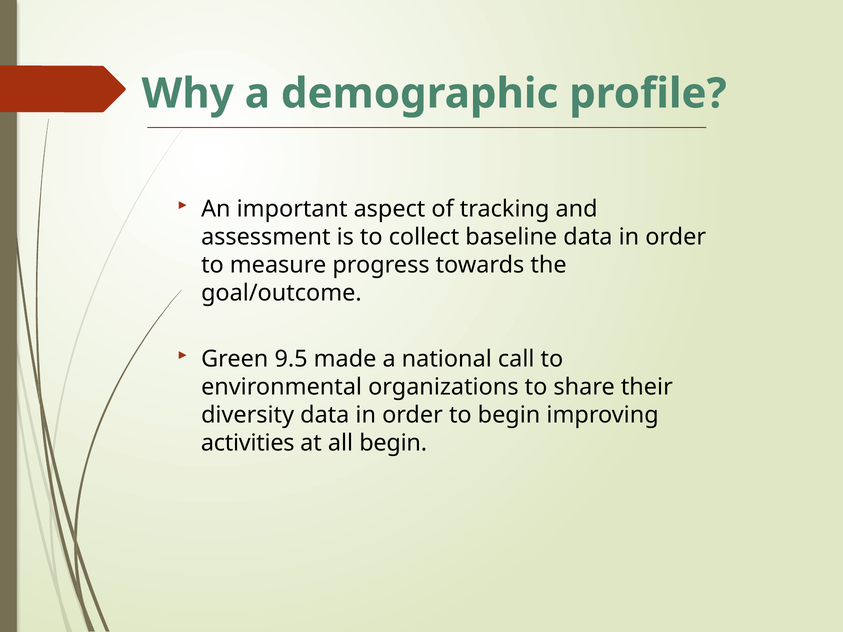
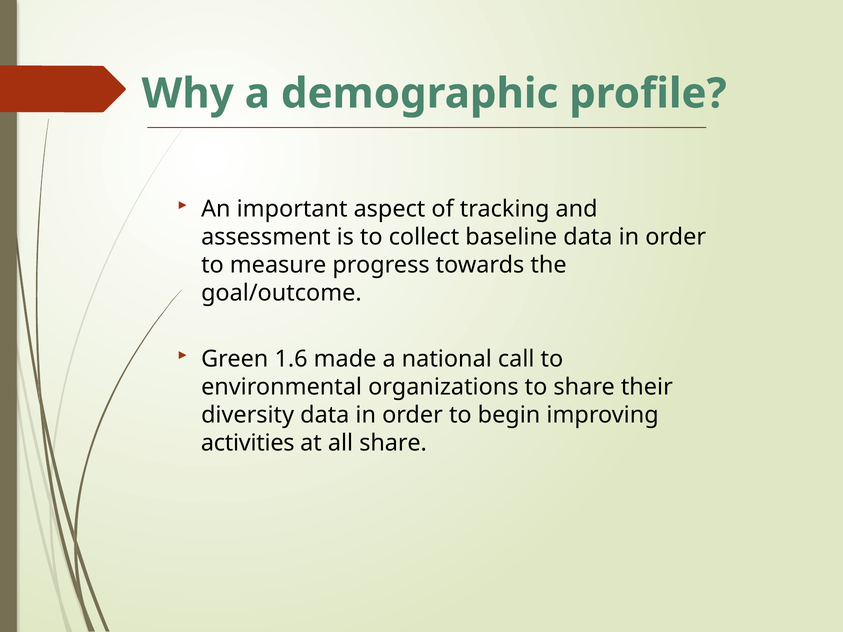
9.5: 9.5 -> 1.6 (291, 359)
all begin: begin -> share (393, 443)
